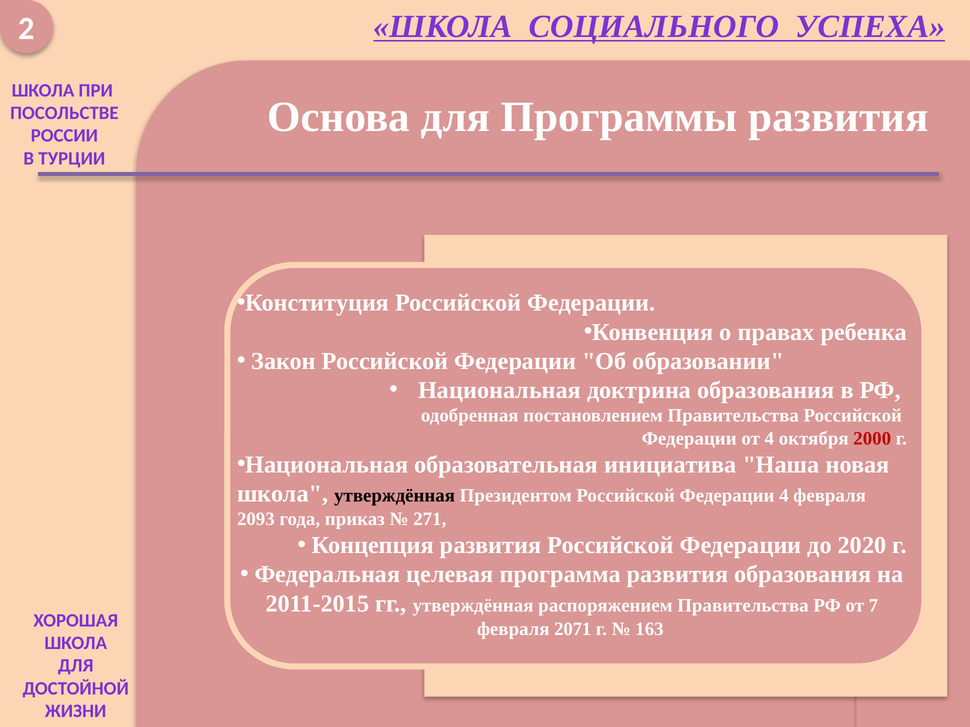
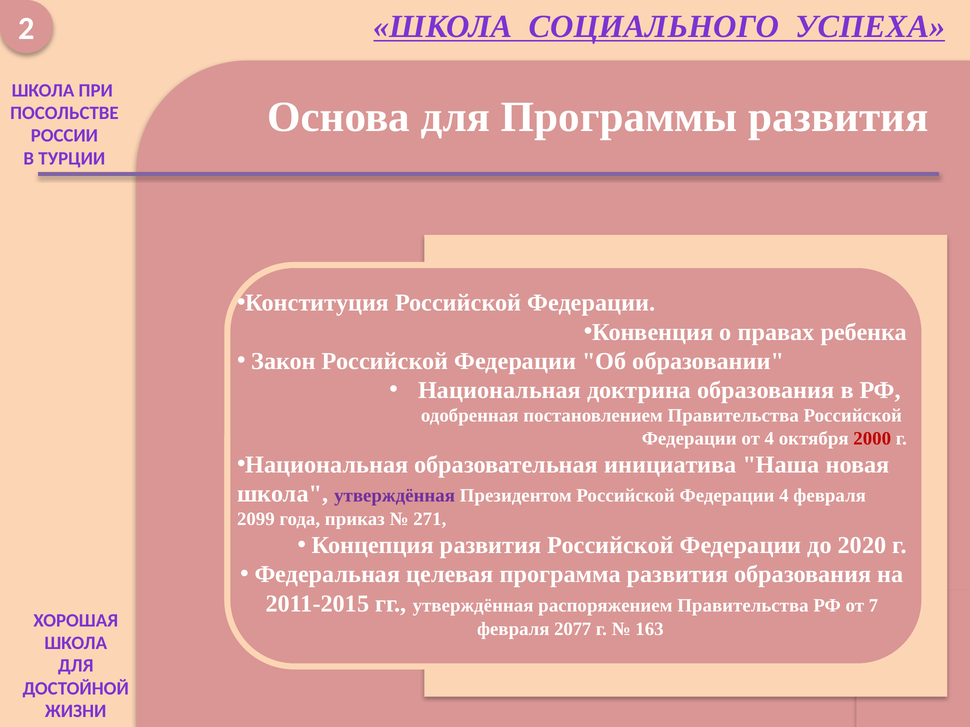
утверждённая colour: black -> purple (395, 496)
2093: 2093 -> 2099 (256, 519)
2071: 2071 -> 2077 (573, 629)
